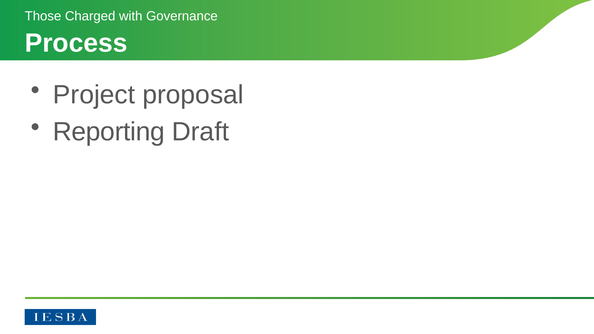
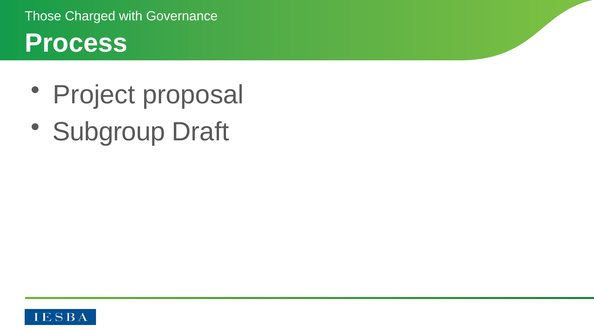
Reporting: Reporting -> Subgroup (109, 132)
